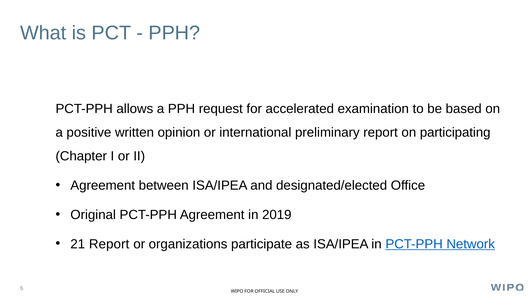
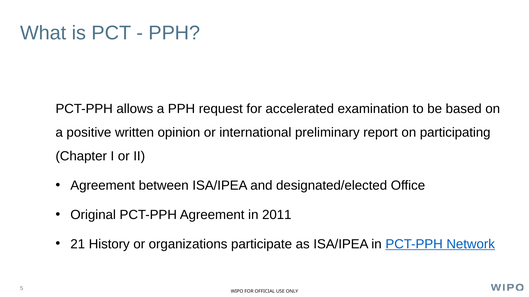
2019: 2019 -> 2011 (277, 215)
21 Report: Report -> History (109, 244)
